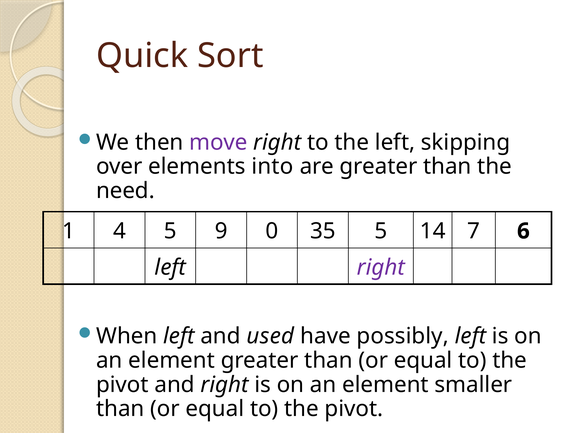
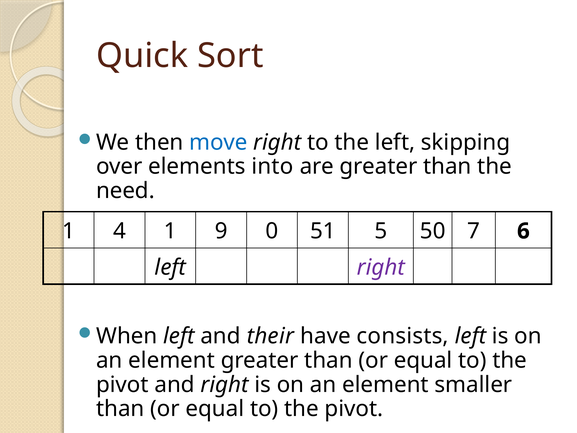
move colour: purple -> blue (218, 142)
4 5: 5 -> 1 (170, 231)
35: 35 -> 51 (323, 231)
14: 14 -> 50 (433, 231)
used: used -> their (270, 336)
possibly: possibly -> consists (403, 336)
